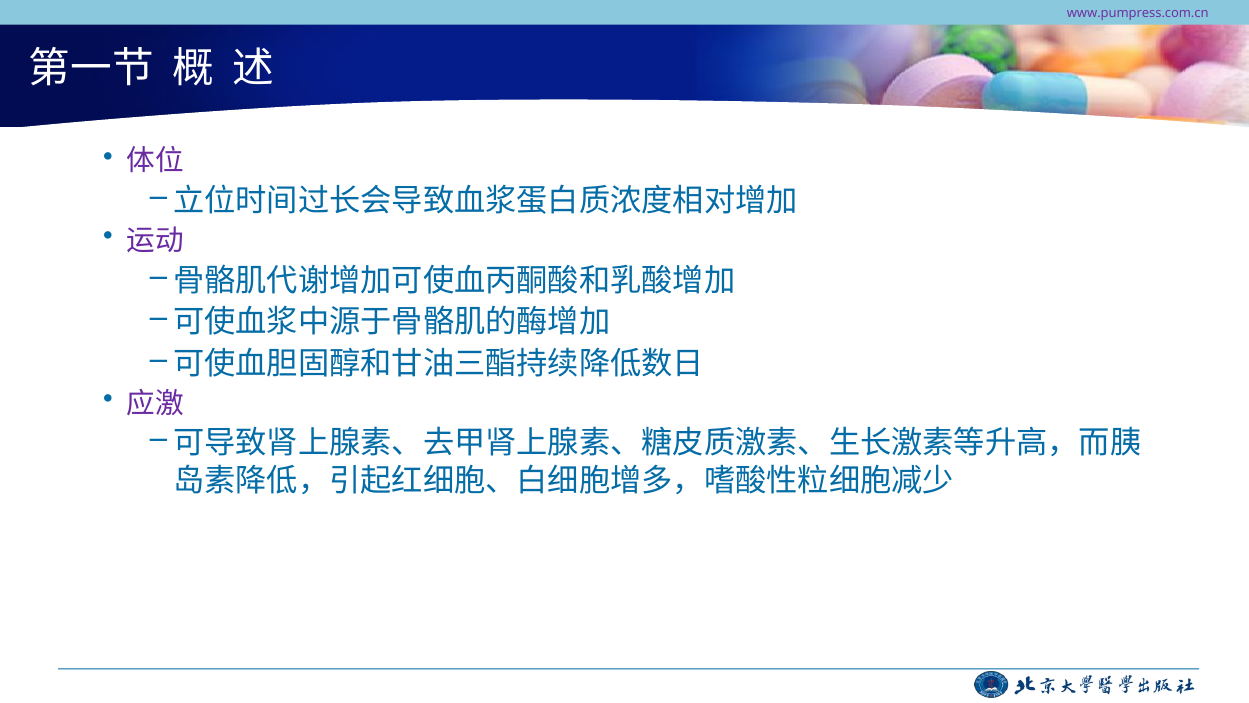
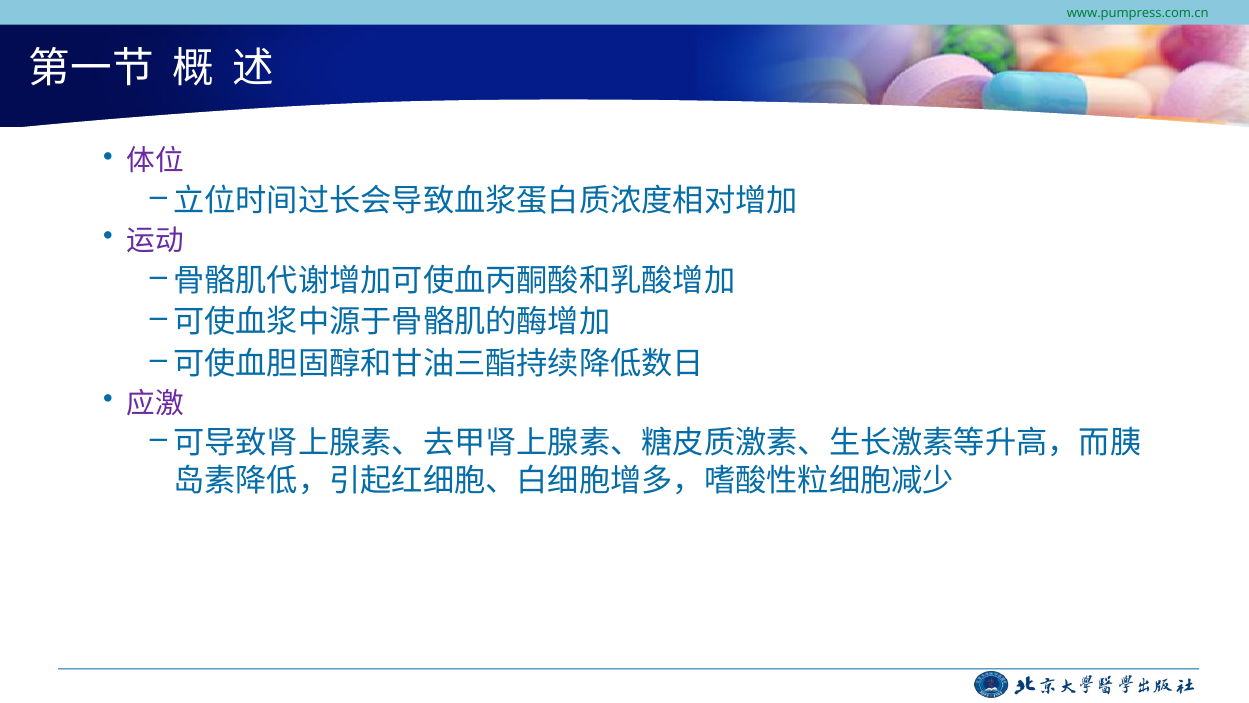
www.pumpress.com.cn colour: purple -> green (1138, 13)
